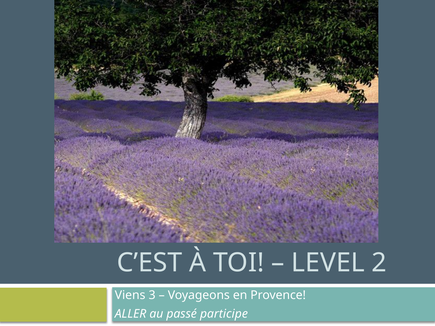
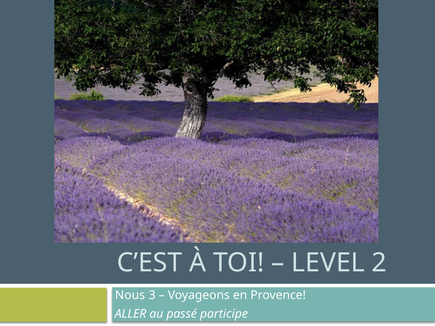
Viens: Viens -> Nous (130, 295)
